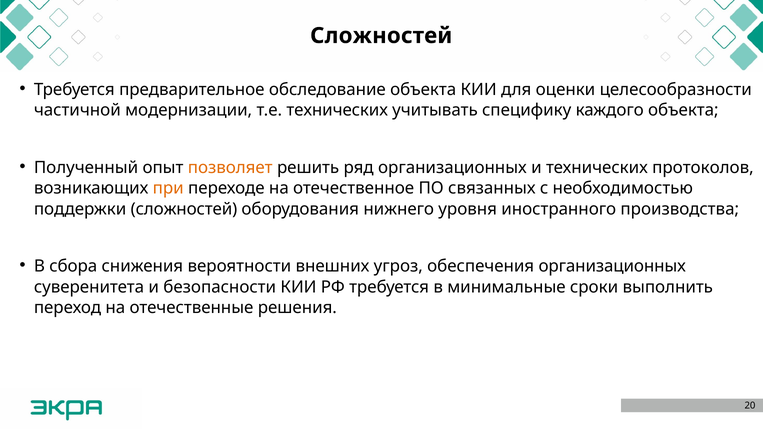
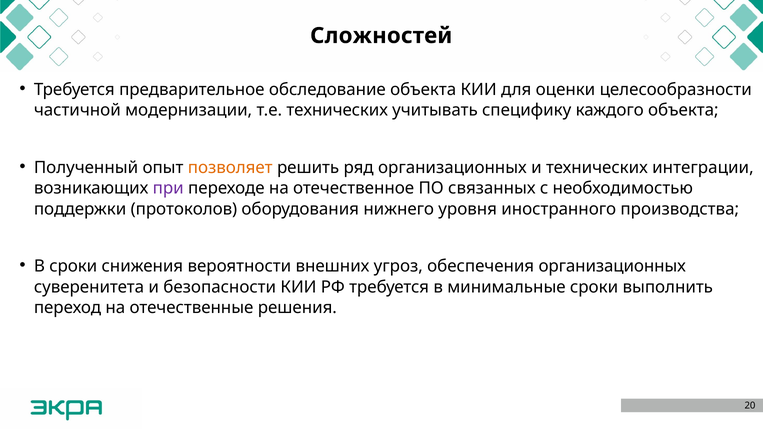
протоколов: протоколов -> интеграции (703, 168)
при colour: orange -> purple (168, 188)
поддержки сложностей: сложностей -> протоколов (184, 209)
В сбора: сбора -> сроки (73, 266)
